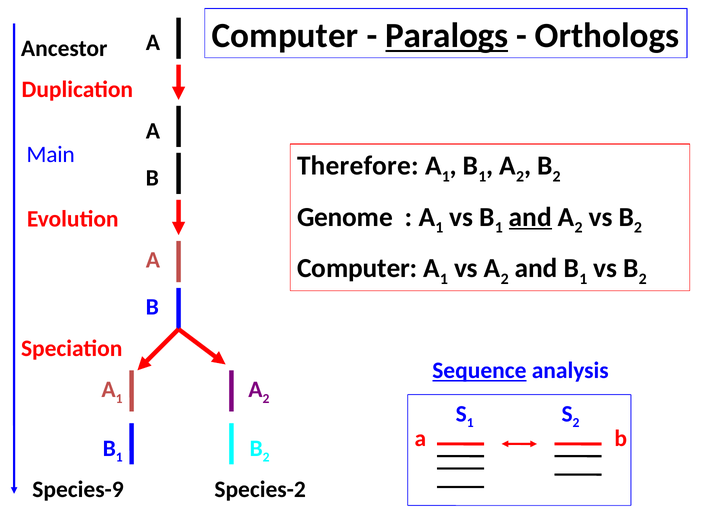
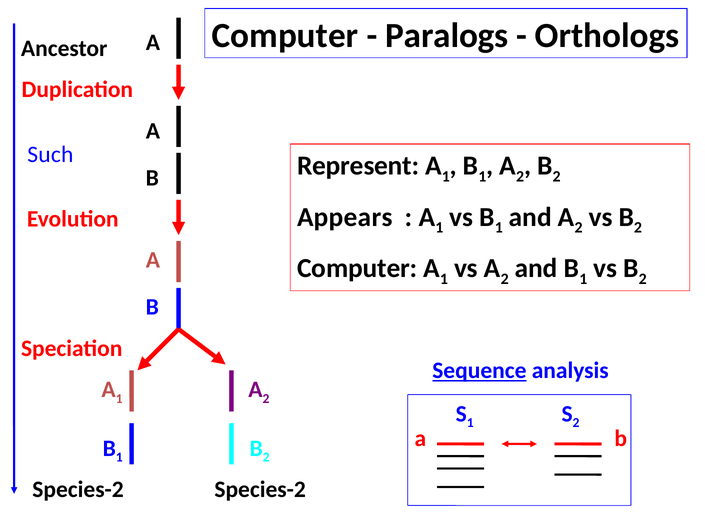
Paralogs underline: present -> none (447, 36)
Main: Main -> Such (50, 154)
Therefore: Therefore -> Represent (358, 166)
Genome: Genome -> Appears (345, 217)
and underline: present -> none (530, 217)
Species-9: Species-9 -> Species-2 (78, 489)
